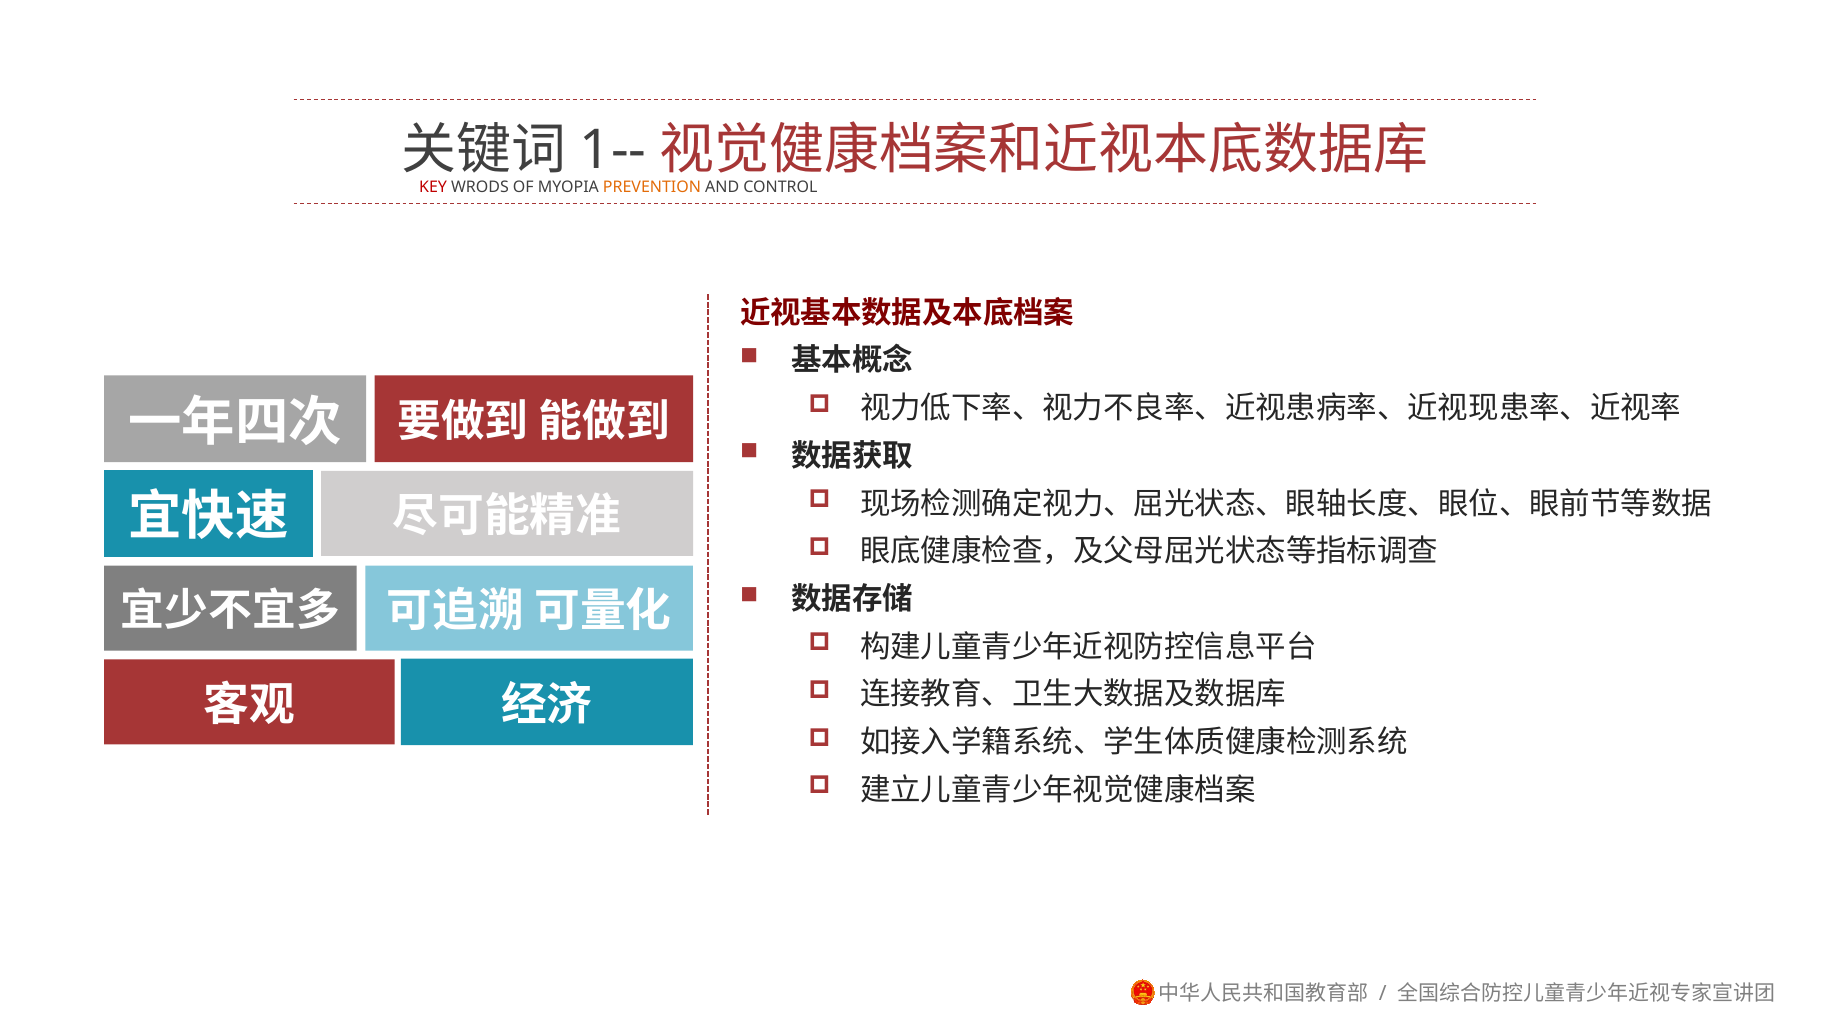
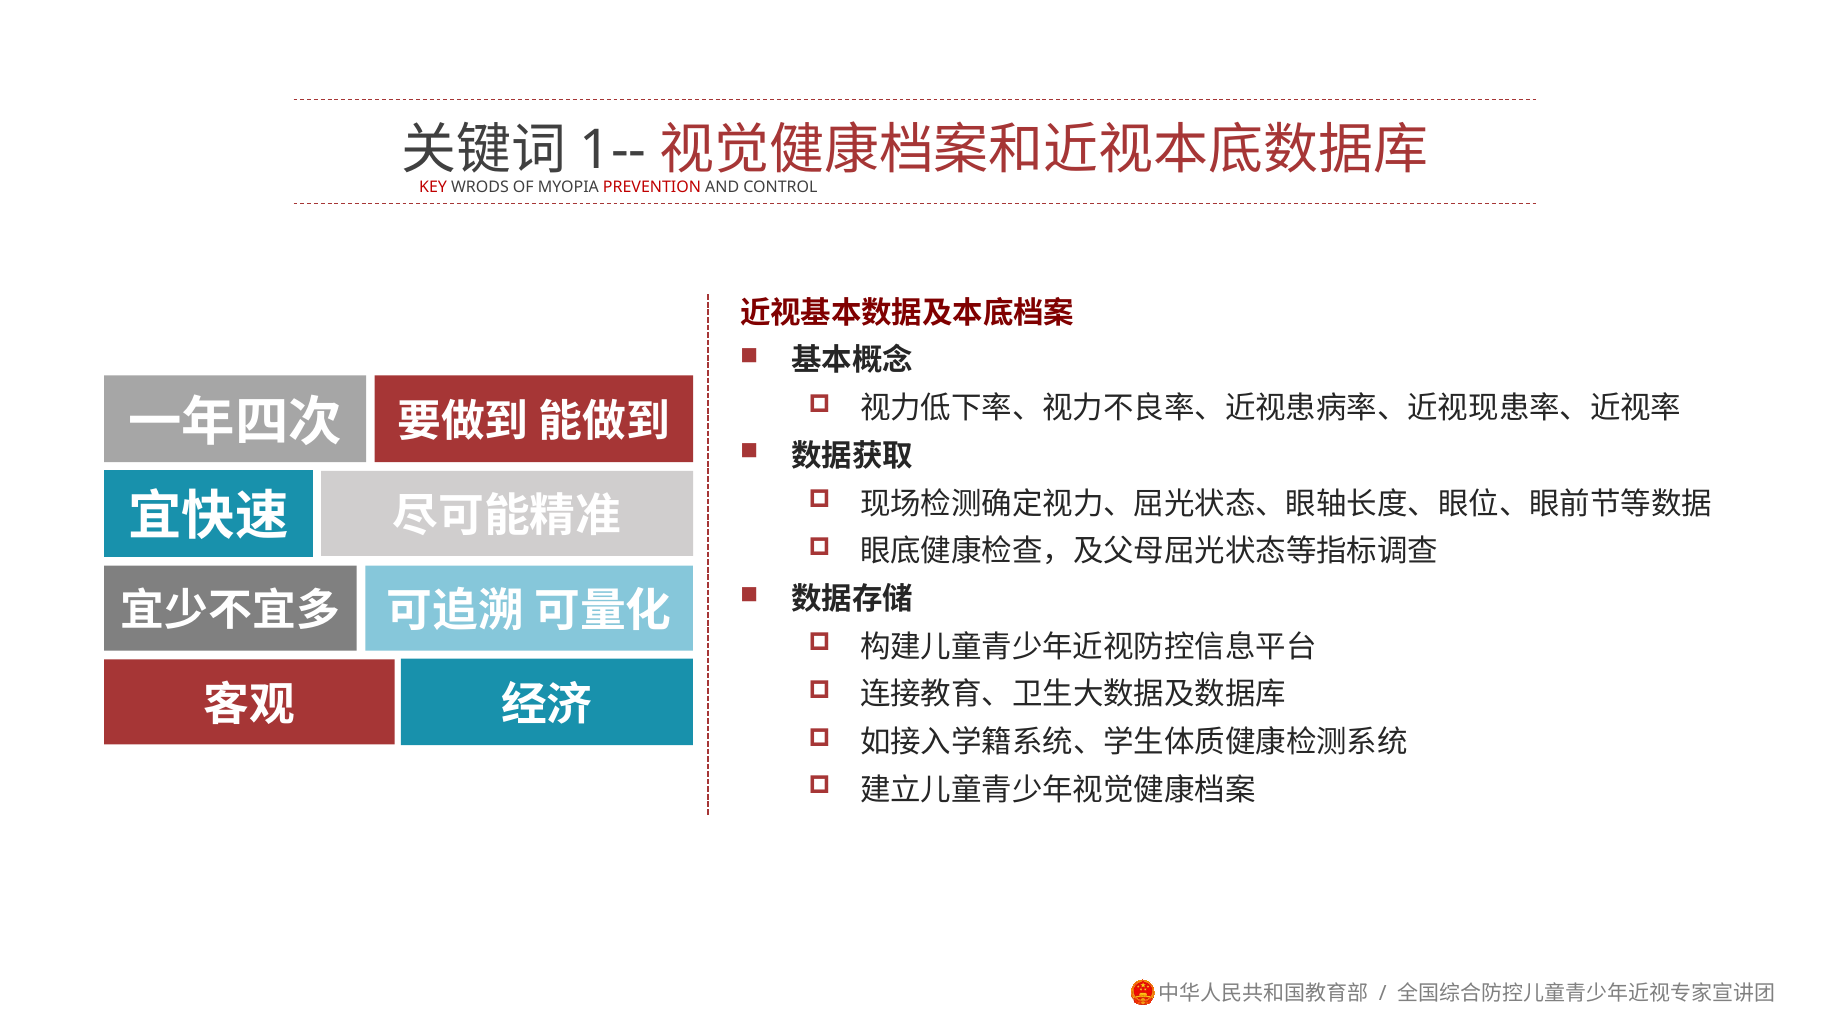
PREVENTION colour: orange -> red (652, 188)
